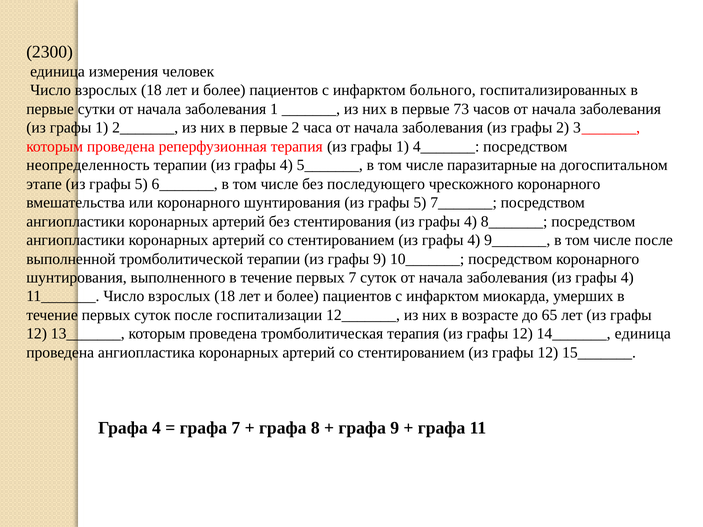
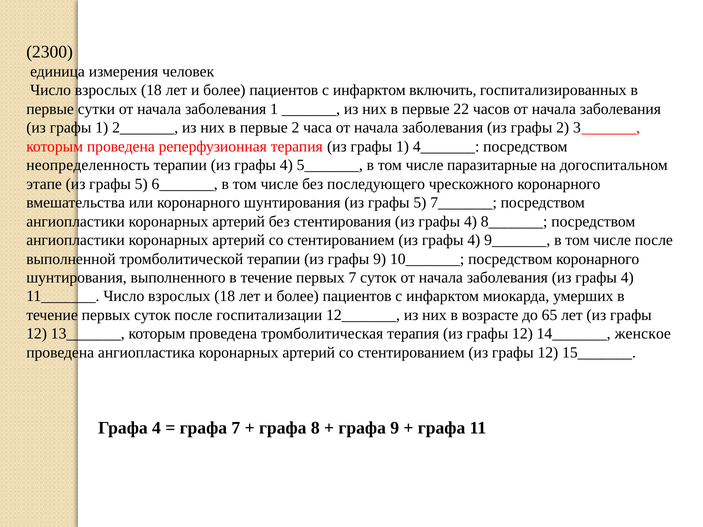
больного: больного -> включить (443, 90)
73: 73 -> 22 (461, 109)
14_______ единица: единица -> женское (643, 334)
